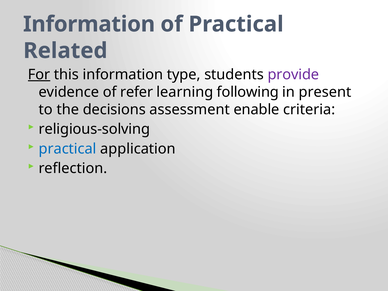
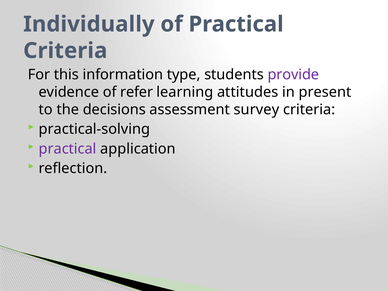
Information: Information -> Individually (89, 24)
Related: Related -> Criteria (65, 51)
For underline: present -> none (39, 75)
following: following -> attitudes (248, 92)
enable: enable -> survey (256, 109)
religious-solving: religious-solving -> practical-solving (94, 129)
practical colour: blue -> purple (68, 149)
